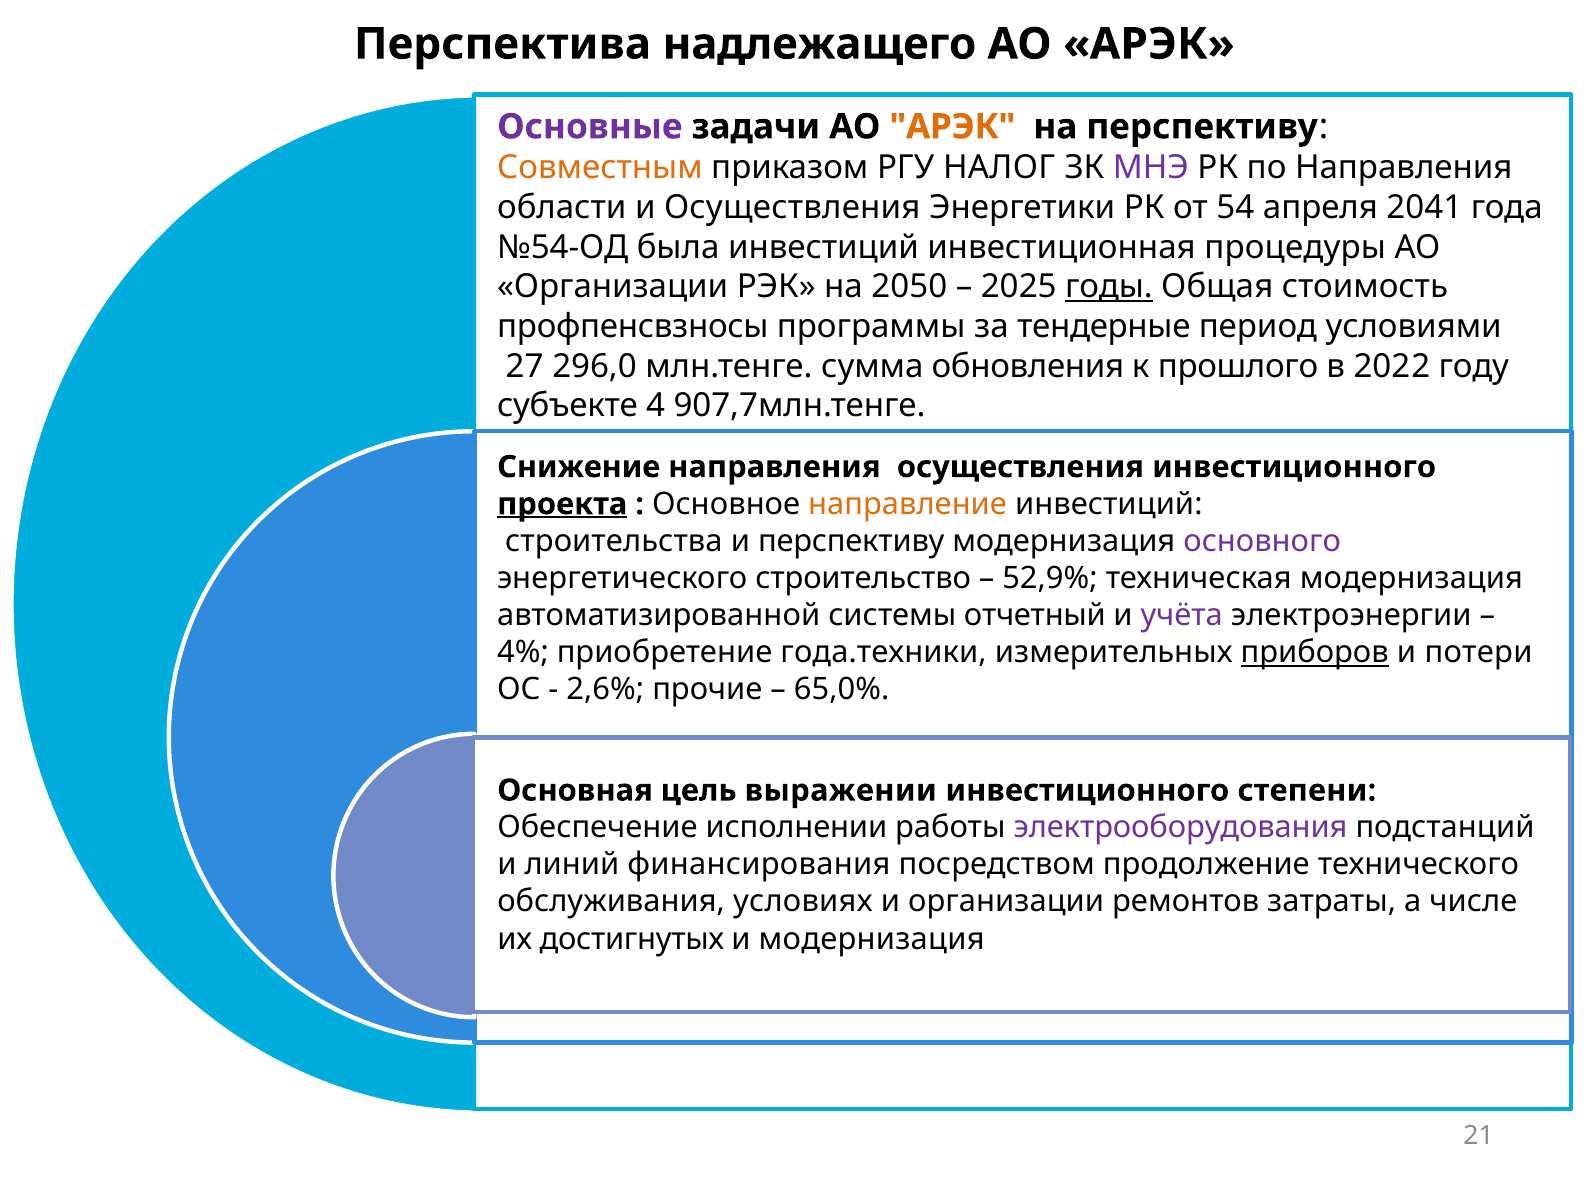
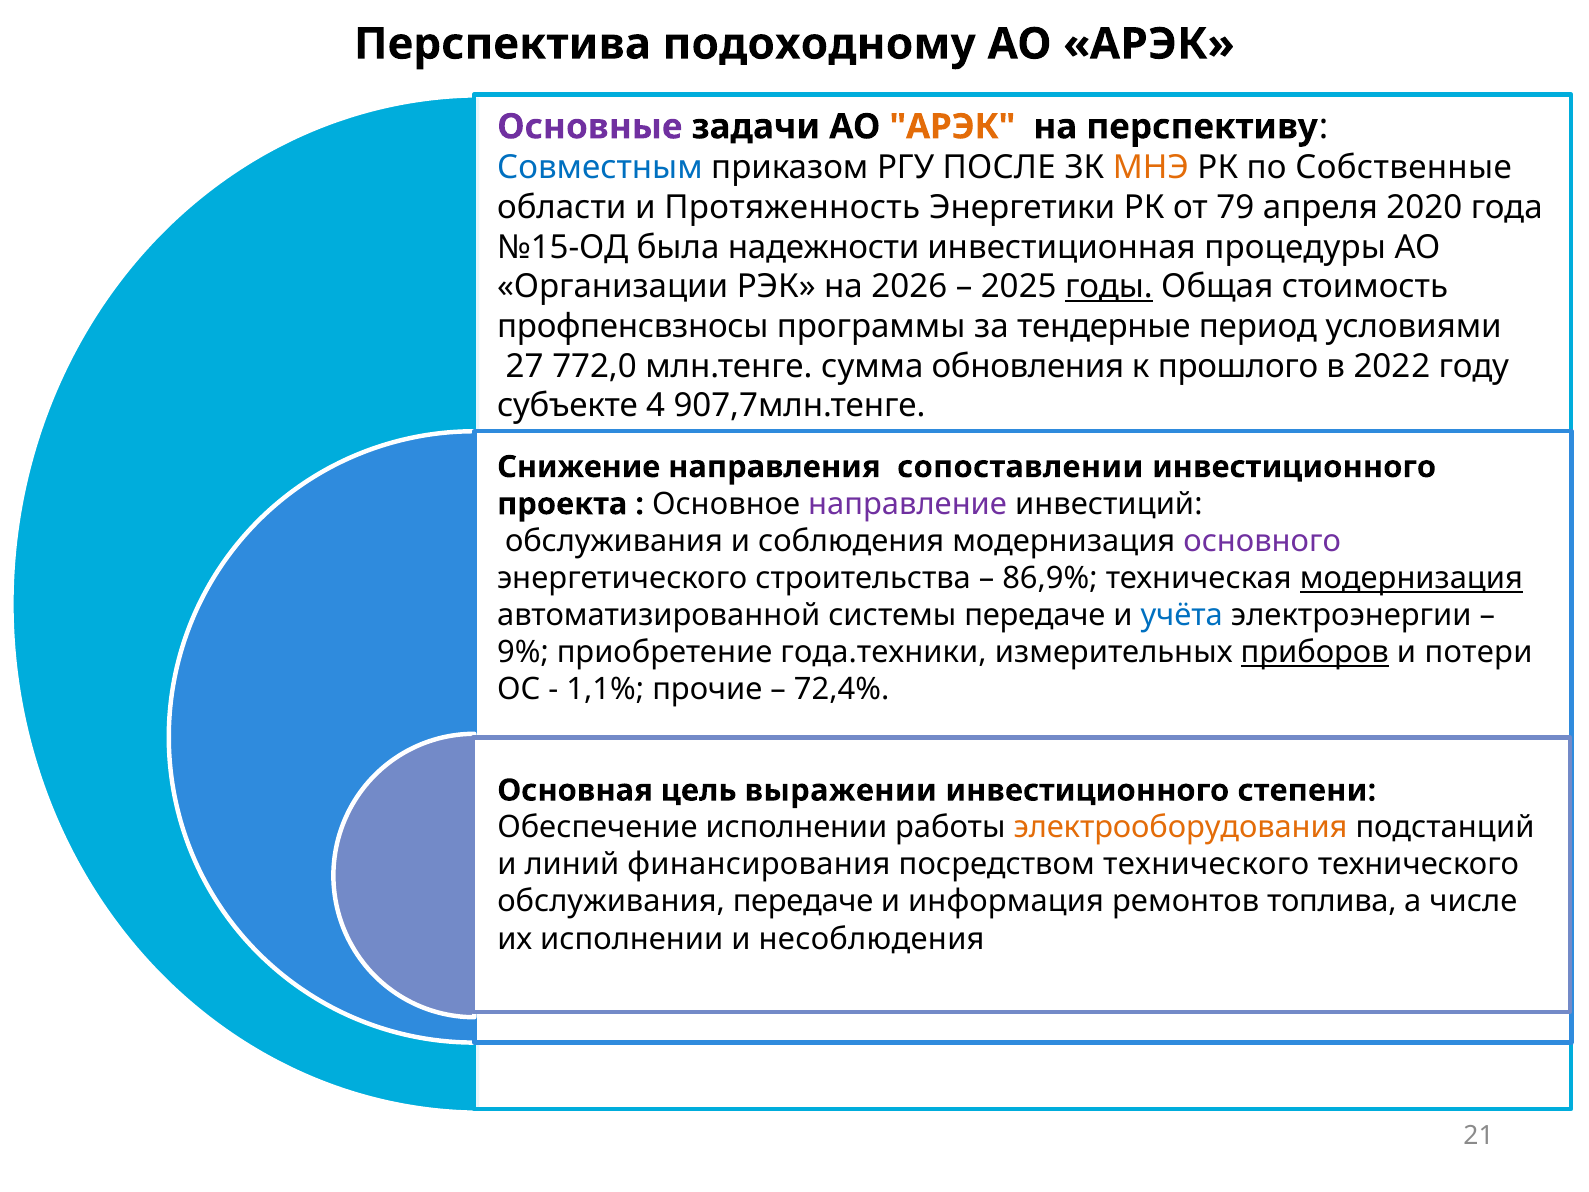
надлежащего: надлежащего -> подоходному (819, 44)
Совместным colour: orange -> blue (600, 168)
НАЛОГ: НАЛОГ -> ПОСЛЕ (999, 168)
МНЭ colour: purple -> orange (1151, 168)
по Направления: Направления -> Собственные (1404, 168)
и Осуществления: Осуществления -> Протяженность (792, 207)
54: 54 -> 79 (1235, 207)
2041: 2041 -> 2020 (1424, 207)
№54-ОД: №54-ОД -> №15-ОД (563, 247)
была инвестиций: инвестиций -> надежности (824, 247)
2050: 2050 -> 2026 (909, 287)
296,0: 296,0 -> 772,0 (594, 366)
направления осуществления: осуществления -> сопоставлении (1020, 467)
проекта underline: present -> none (562, 504)
направление colour: orange -> purple (908, 504)
строительства: строительства -> обслуживания (614, 541)
и перспективу: перспективу -> соблюдения (851, 541)
строительство: строительство -> строительства (863, 578)
52,9%: 52,9% -> 86,9% (1050, 578)
модернизация underline: none -> present (1411, 578)
системы отчетный: отчетный -> передаче (1035, 615)
учёта colour: purple -> blue (1182, 615)
4%: 4% -> 9% (523, 652)
2,6%: 2,6% -> 1,1% (605, 689)
65,0%: 65,0% -> 72,4% (842, 689)
электрооборудования colour: purple -> orange (1181, 827)
посредством продолжение: продолжение -> технического (1206, 865)
обслуживания условиях: условиях -> передаче (803, 902)
и организации: организации -> информация (1006, 902)
затраты: затраты -> топлива (1332, 902)
их достигнутых: достигнутых -> исполнении (632, 939)
и модернизация: модернизация -> несоблюдения (872, 939)
